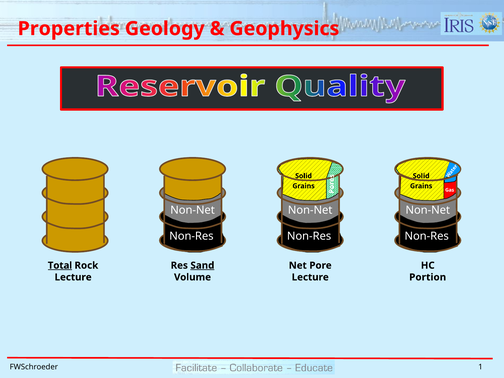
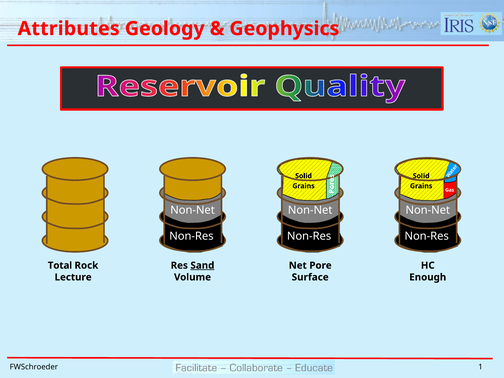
Properties: Properties -> Attributes (69, 29)
Total underline: present -> none (60, 265)
Lecture: Lecture -> Surface (310, 277)
Portion: Portion -> Enough (428, 277)
